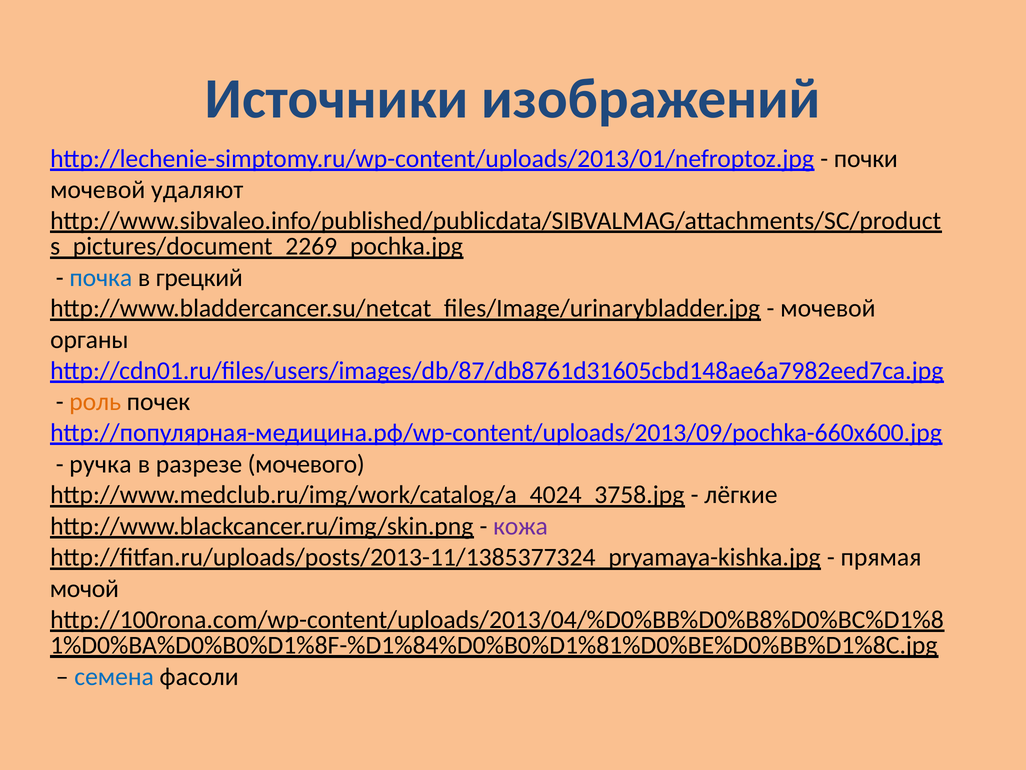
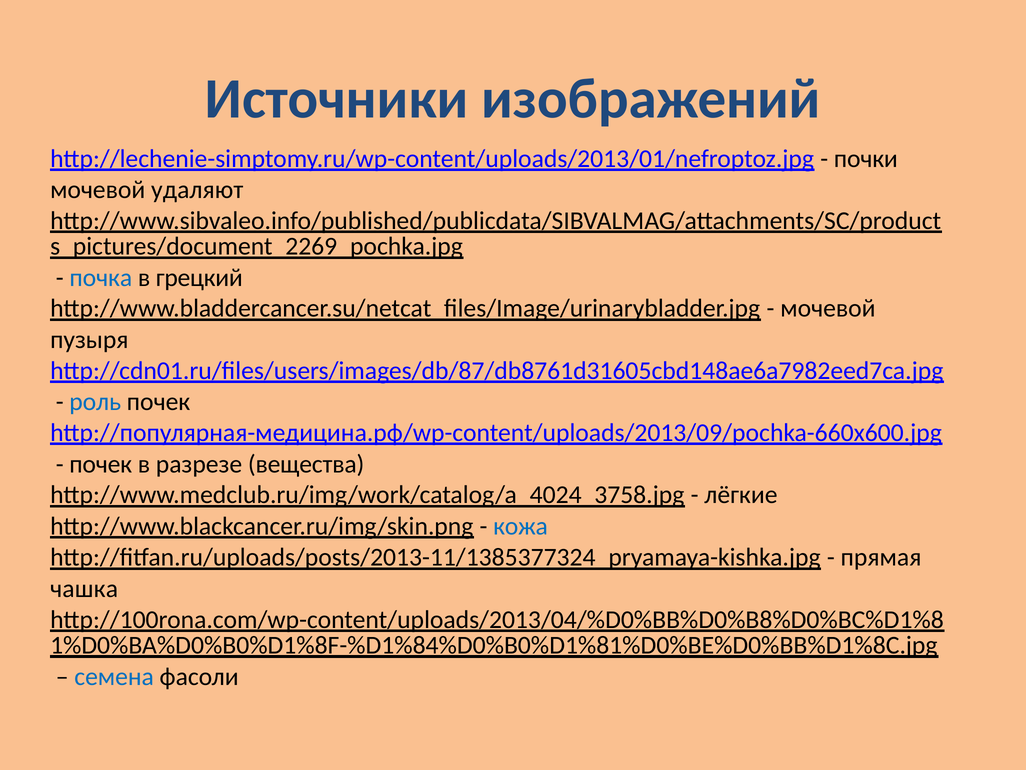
органы: органы -> пузыря (89, 340)
роль colour: orange -> blue (95, 402)
ручка: ручка -> почек (101, 464)
мочевого: мочевого -> вещества (306, 464)
кожа colour: purple -> blue (521, 526)
мочой: мочой -> чашка (84, 588)
